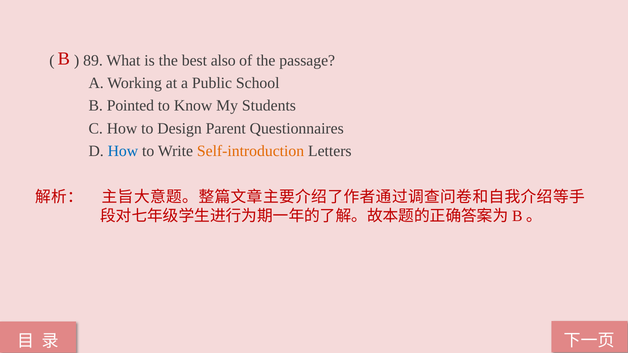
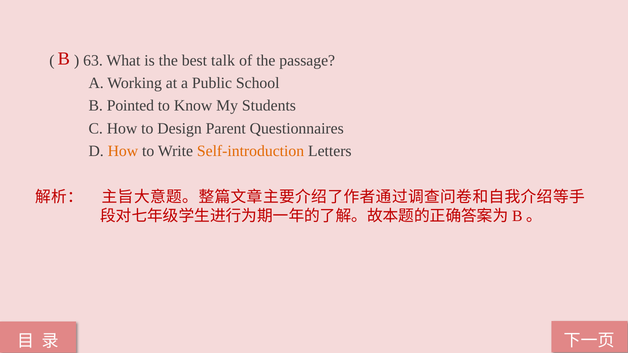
89: 89 -> 63 (93, 61)
also: also -> talk (223, 61)
How colour: blue -> orange (123, 151)
